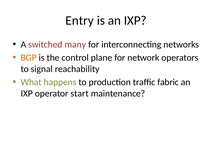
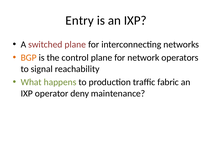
switched many: many -> plane (75, 44)
start: start -> deny (80, 93)
